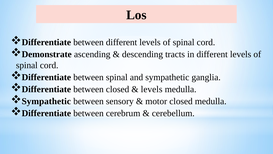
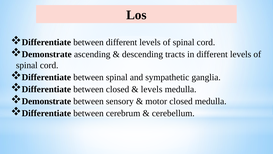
Sympathetic: Sympathetic -> Demonstrate (46, 101)
